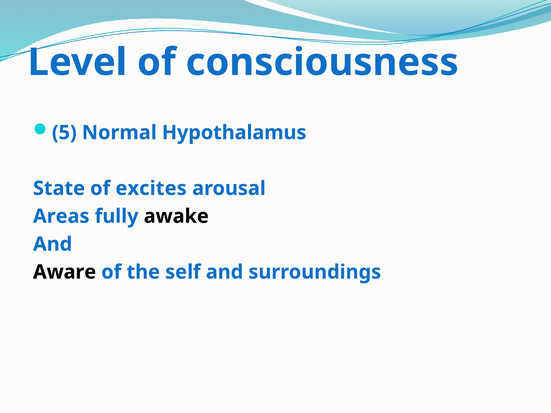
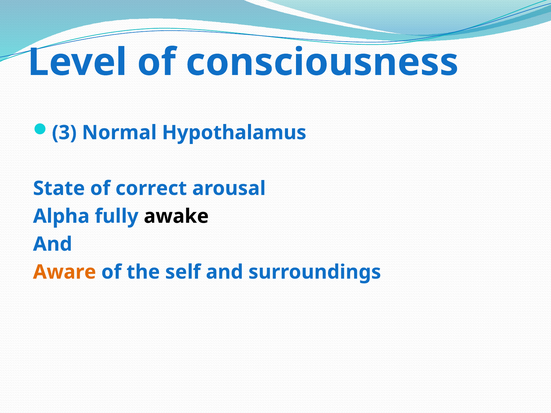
5: 5 -> 3 (64, 133)
excites: excites -> correct (151, 188)
Areas: Areas -> Alpha (61, 216)
Aware colour: black -> orange (65, 272)
